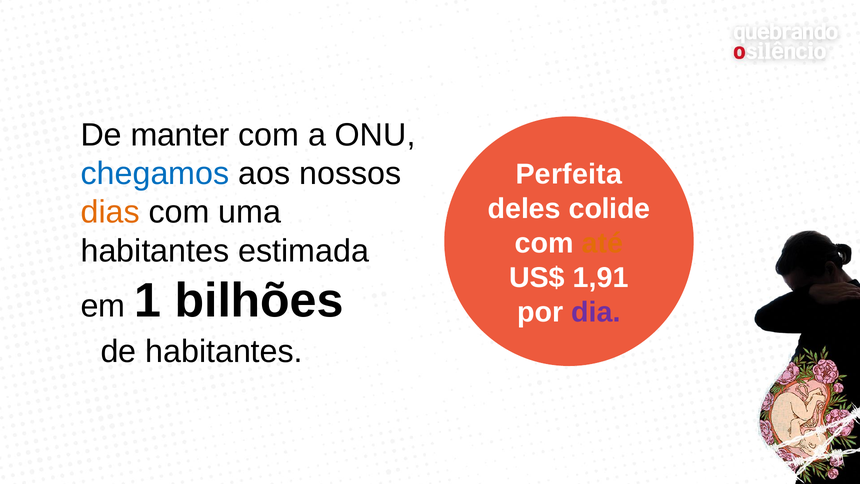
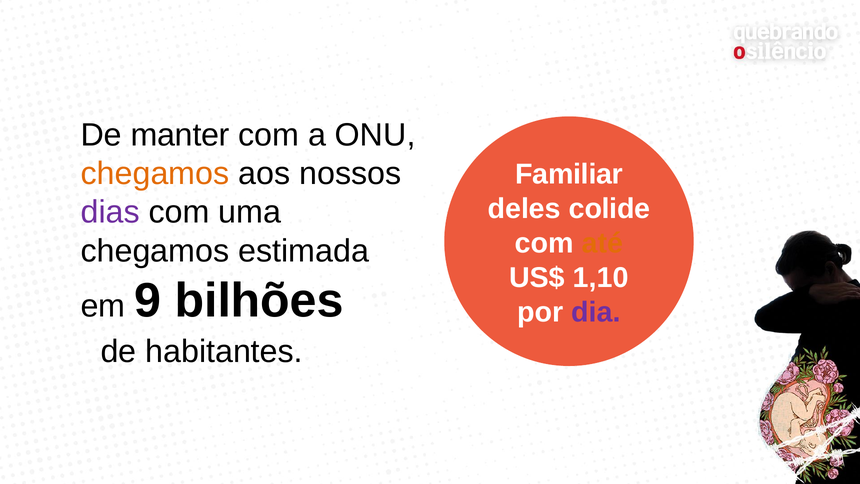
chegamos colour: blue -> orange (155, 173)
Perfeita: Perfeita -> Familiar (569, 174)
dias colour: orange -> purple (110, 212)
habitantes: habitantes -> chegamos (155, 251)
1,91: 1,91 -> 1,10 (601, 278)
1: 1 -> 9 (148, 300)
